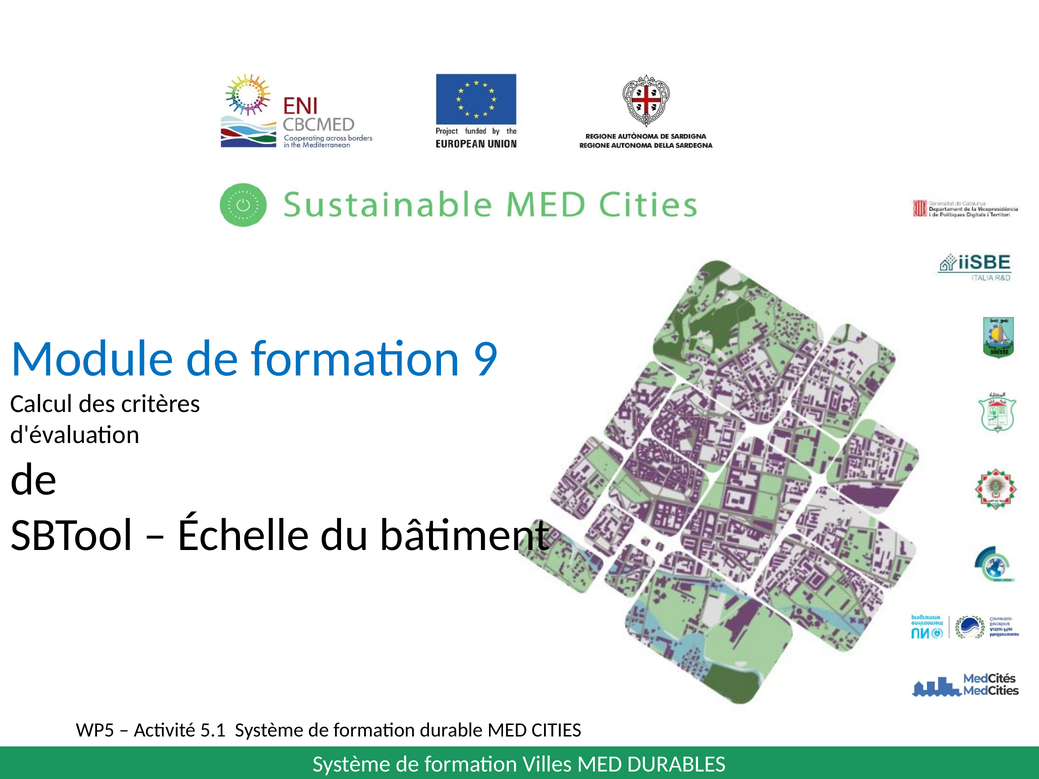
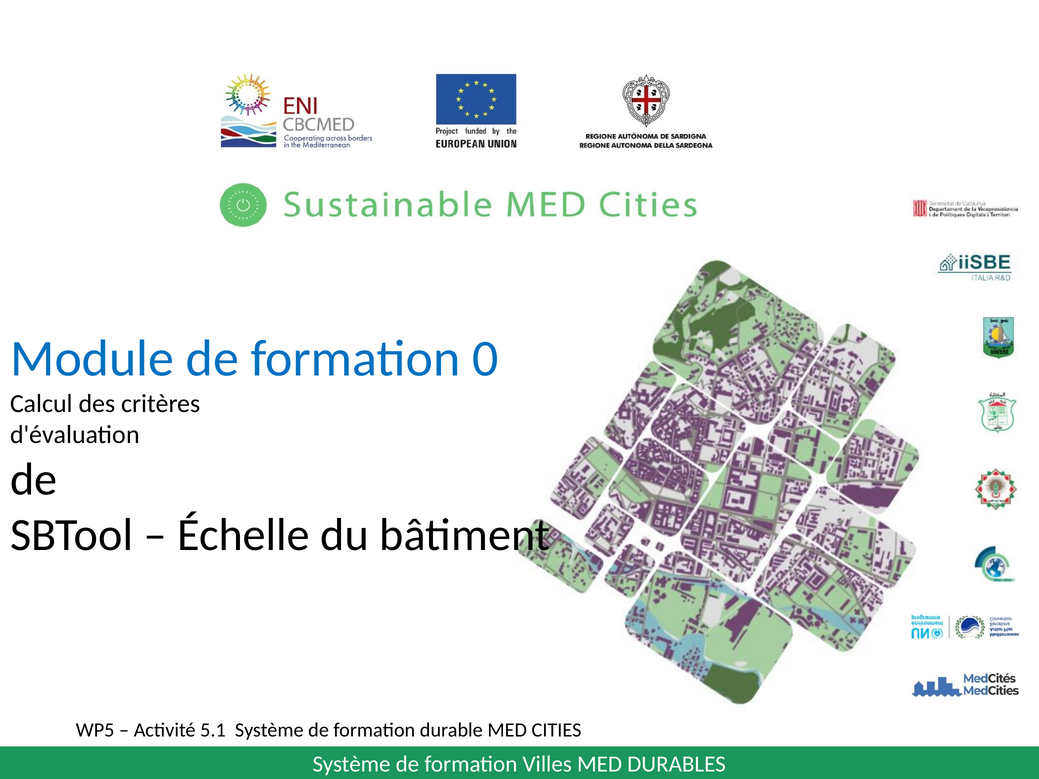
9: 9 -> 0 (485, 359)
